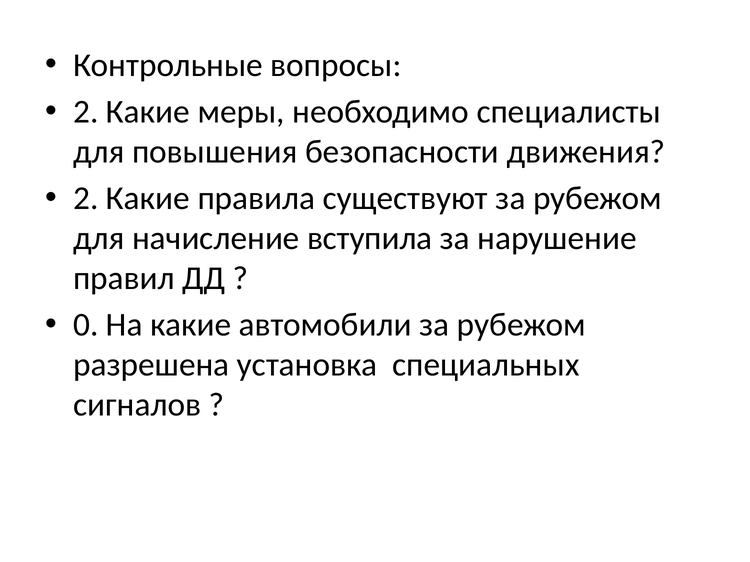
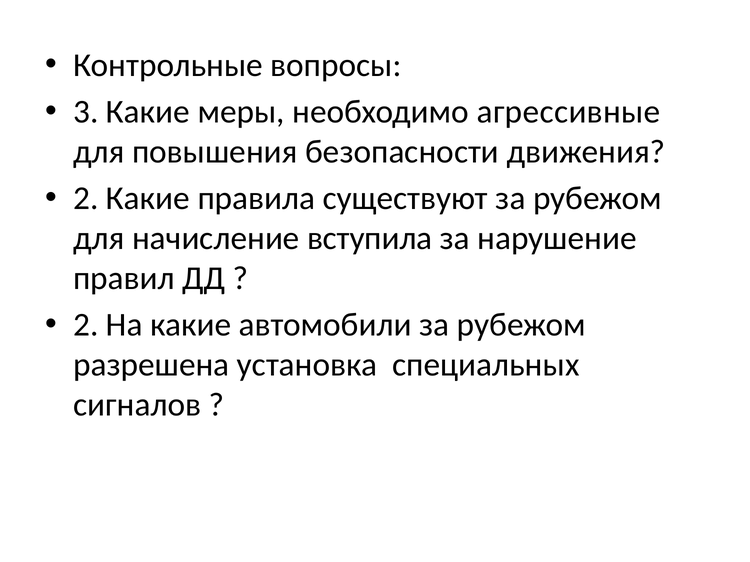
2: 2 -> 3 (86, 112)
специалисты: специалисты -> агрессивные (569, 112)
0: 0 -> 2 (86, 325)
